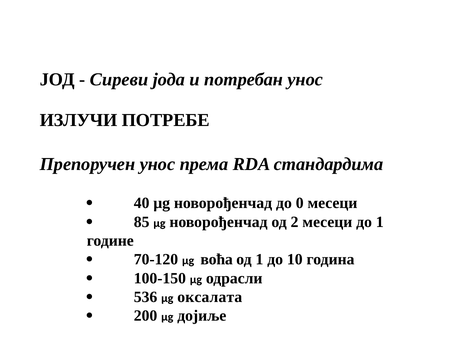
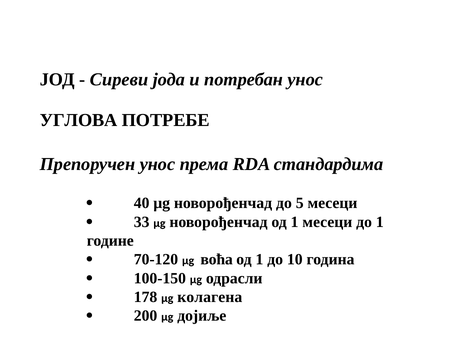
ИЗЛУЧИ: ИЗЛУЧИ -> УГЛОВА (79, 120)
0: 0 -> 5 (300, 203)
85: 85 -> 33 (142, 222)
новорођенчад од 2: 2 -> 1 (295, 222)
536: 536 -> 178 (146, 297)
оксалата: оксалата -> колагена (210, 297)
